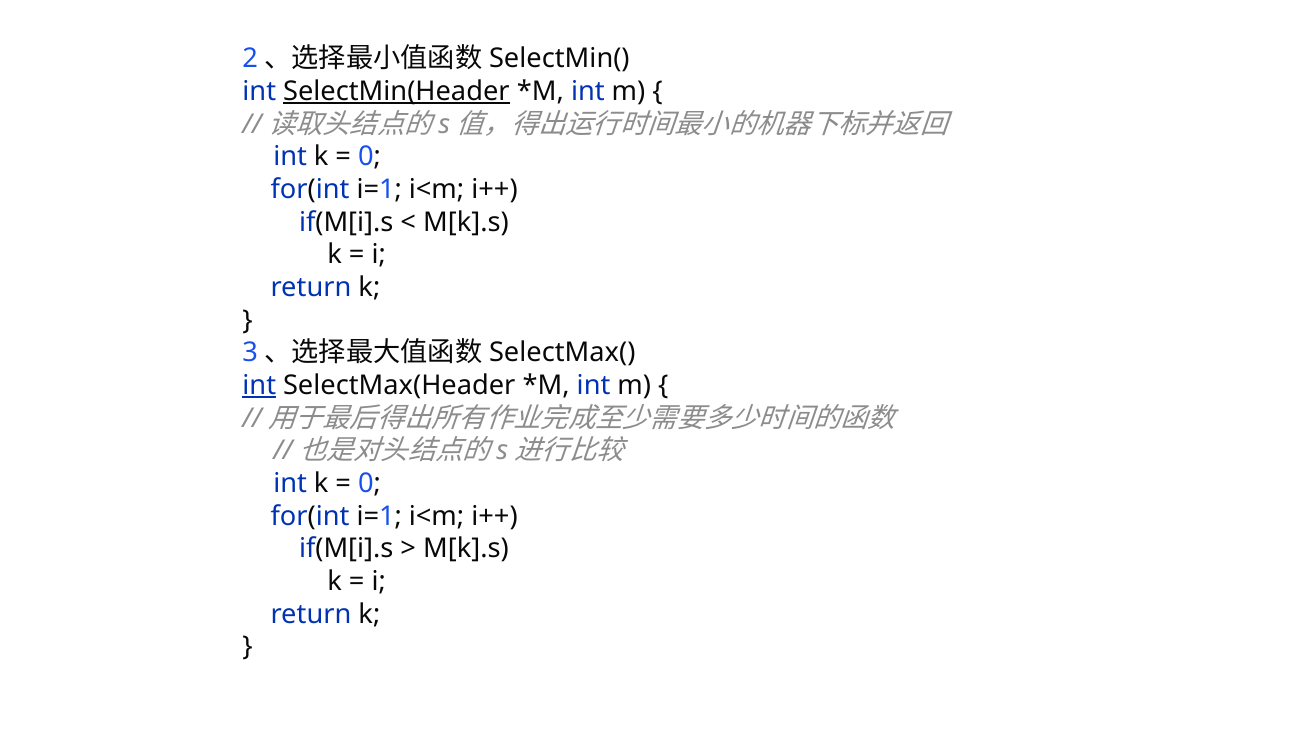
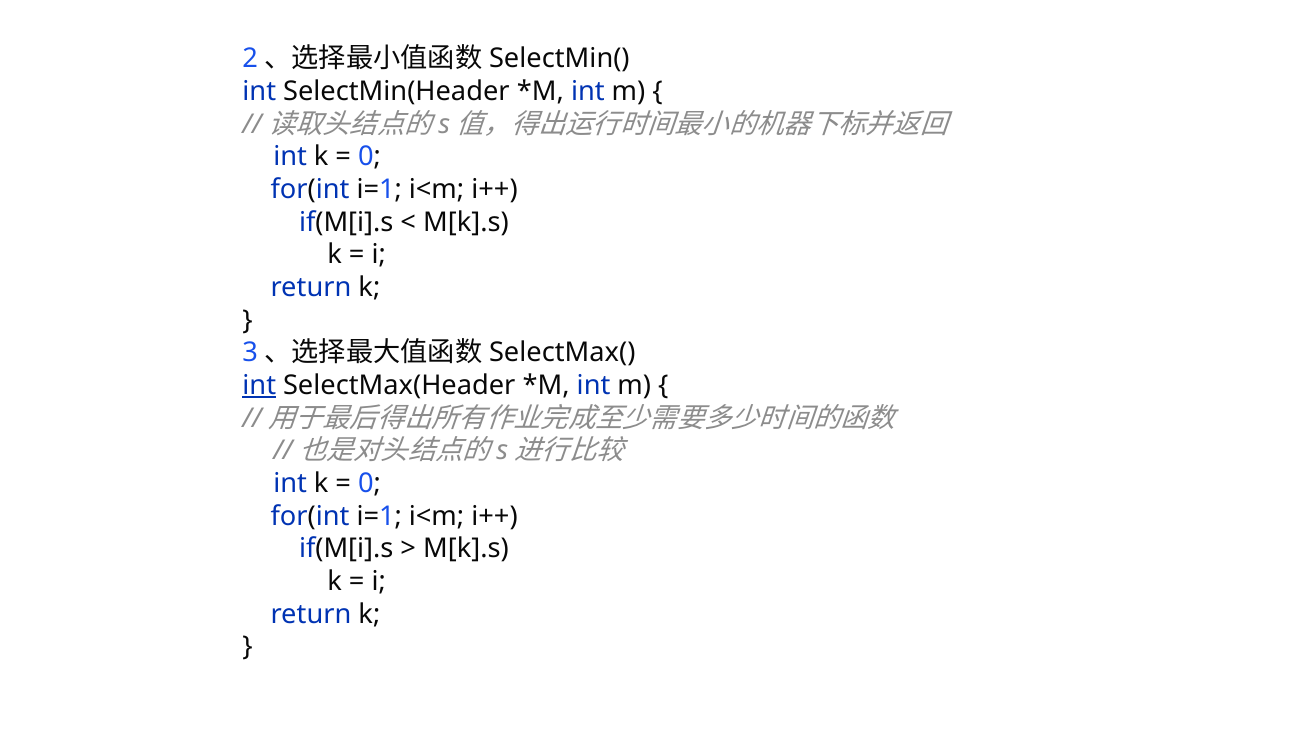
SelectMin(Header underline: present -> none (396, 91)
